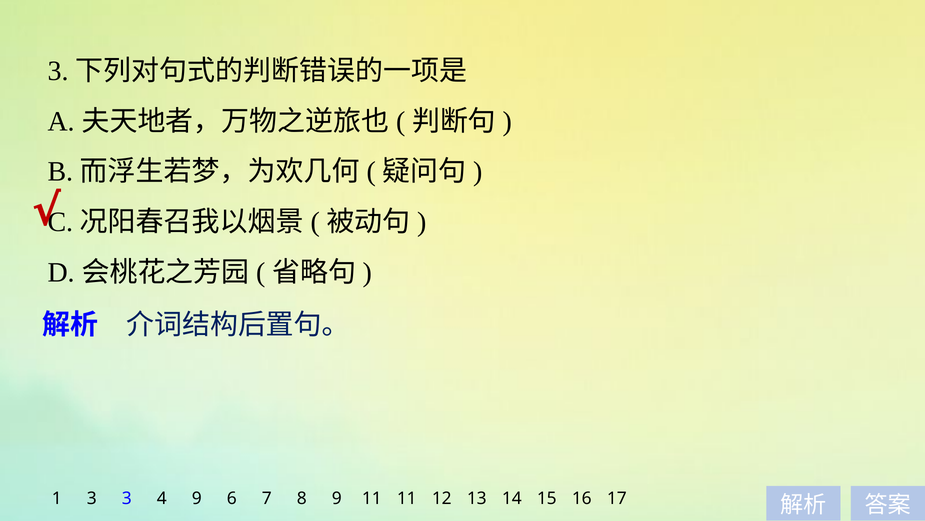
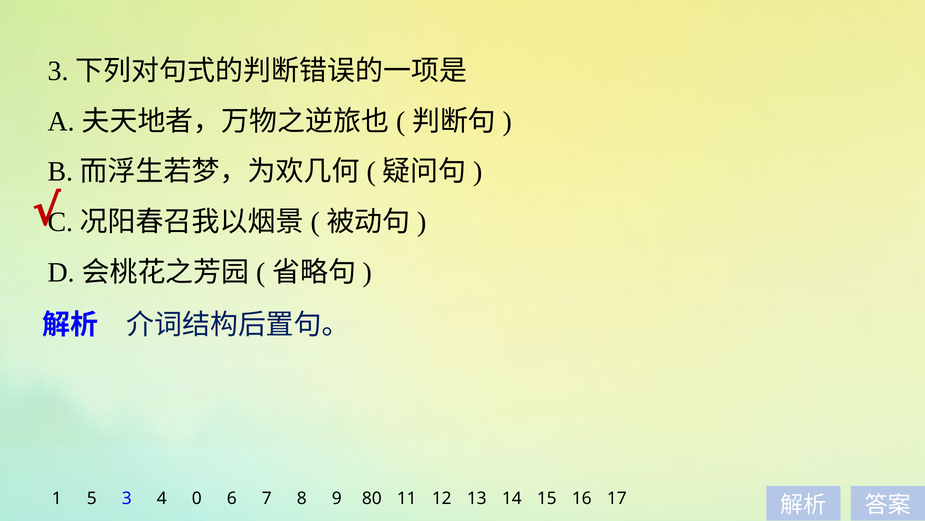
1 3: 3 -> 5 (92, 498)
4 9: 9 -> 0 (197, 498)
9 11: 11 -> 80 (372, 498)
